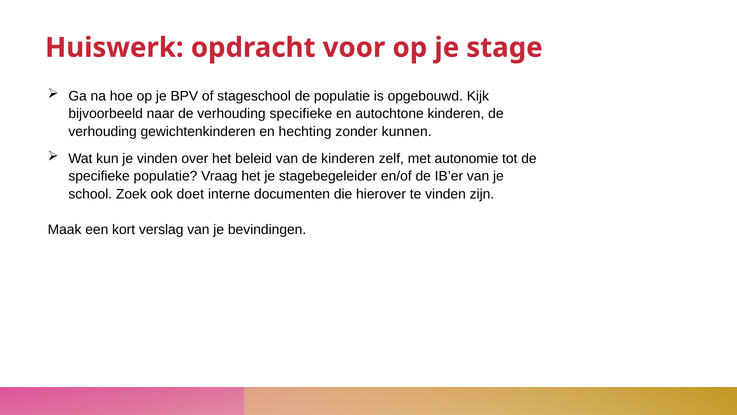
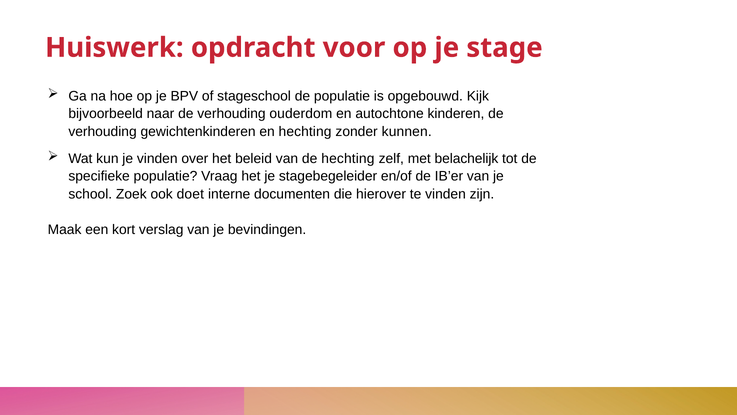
verhouding specifieke: specifieke -> ouderdom (301, 114)
de kinderen: kinderen -> hechting (348, 158)
autonomie: autonomie -> belachelijk (466, 158)
